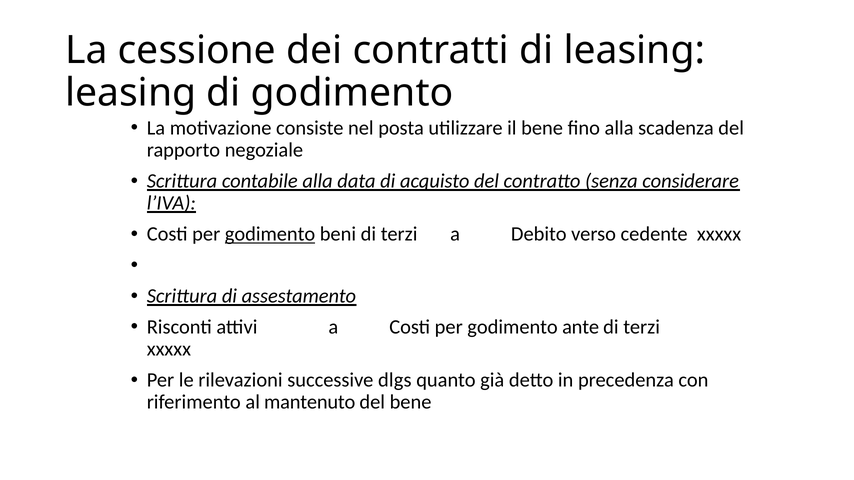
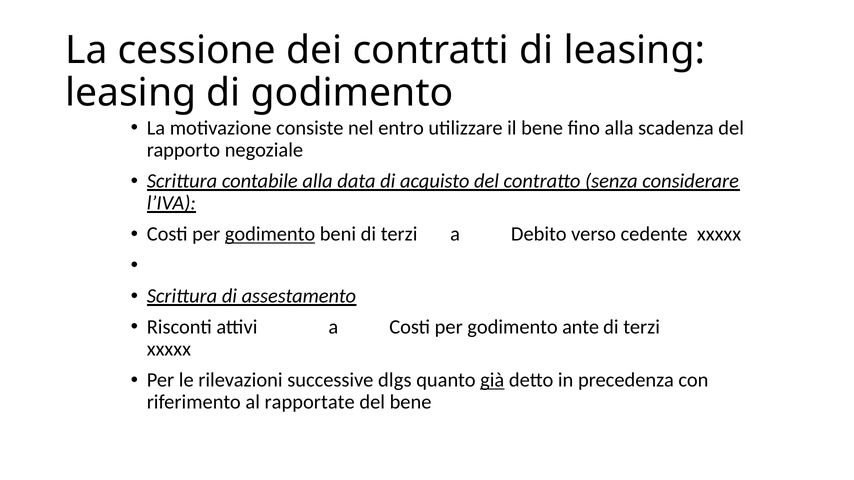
posta: posta -> entro (401, 128)
già underline: none -> present (492, 380)
mantenuto: mantenuto -> rapportate (310, 403)
